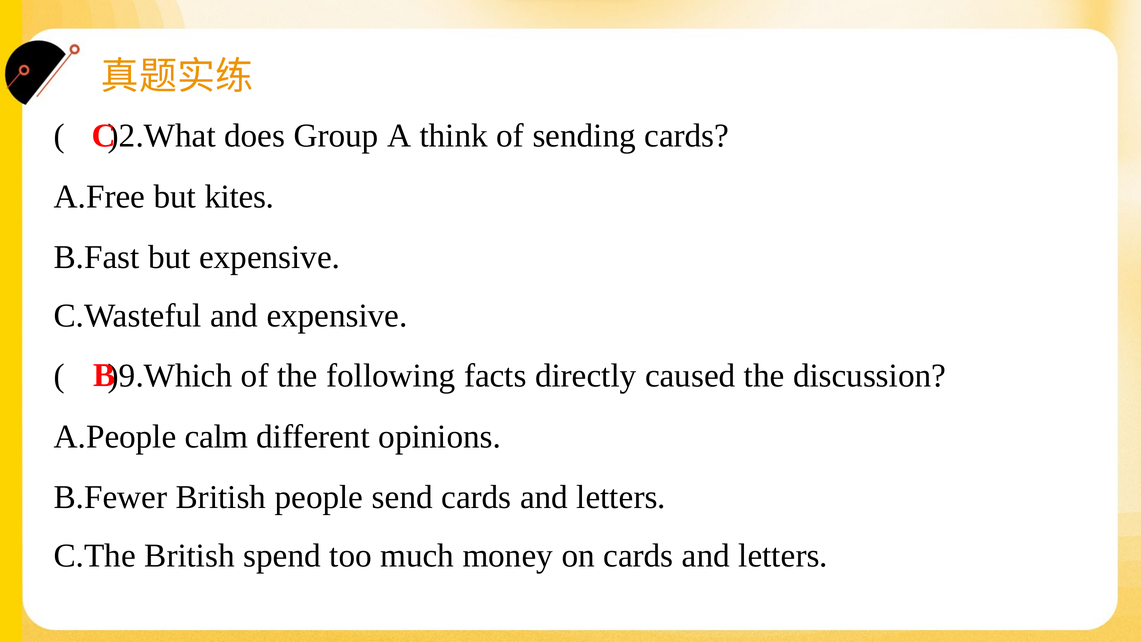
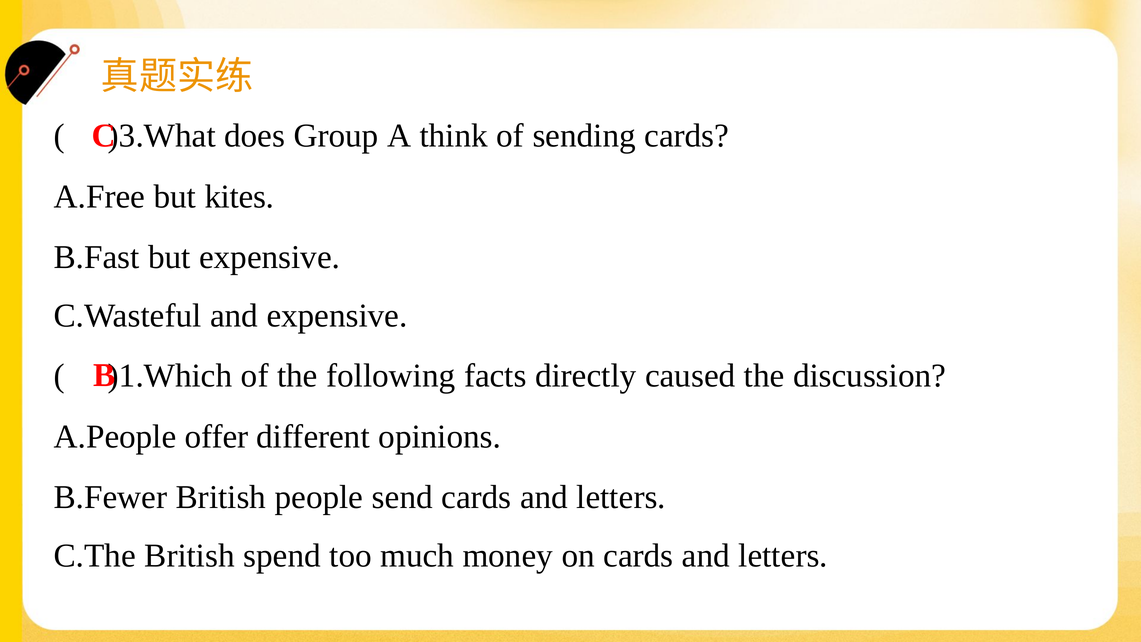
)2.What: )2.What -> )3.What (162, 136)
)9.Which: )9.Which -> )1.Which (170, 376)
calm: calm -> offer (217, 436)
